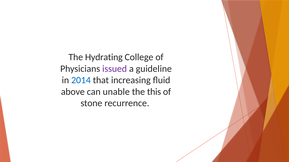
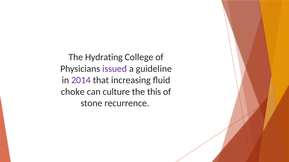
2014 colour: blue -> purple (81, 80)
above: above -> choke (73, 92)
unable: unable -> culture (116, 92)
